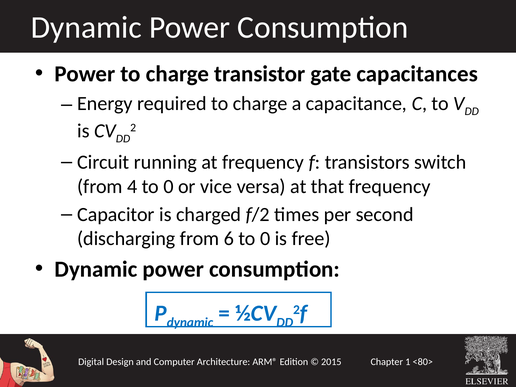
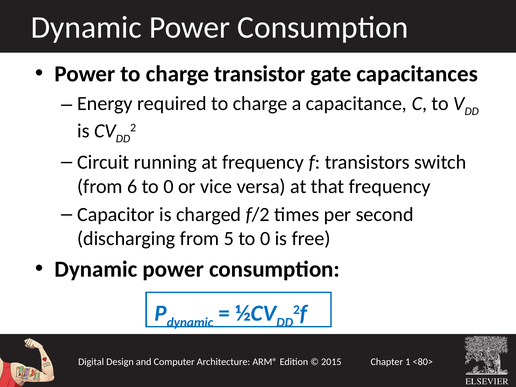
4: 4 -> 6 (132, 186)
6: 6 -> 5 (229, 239)
